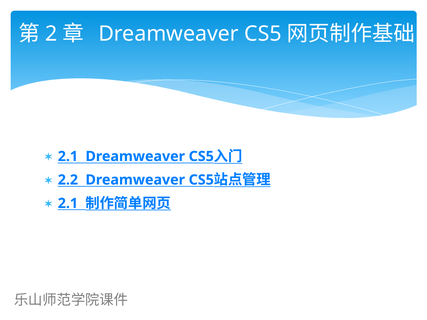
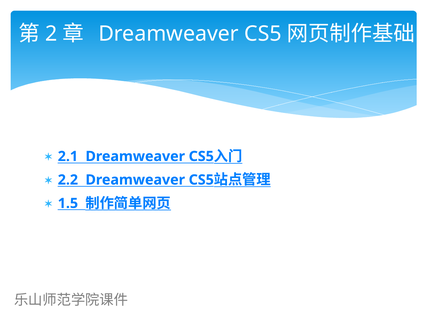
2.1: 2.1 -> 1.5 (68, 203)
